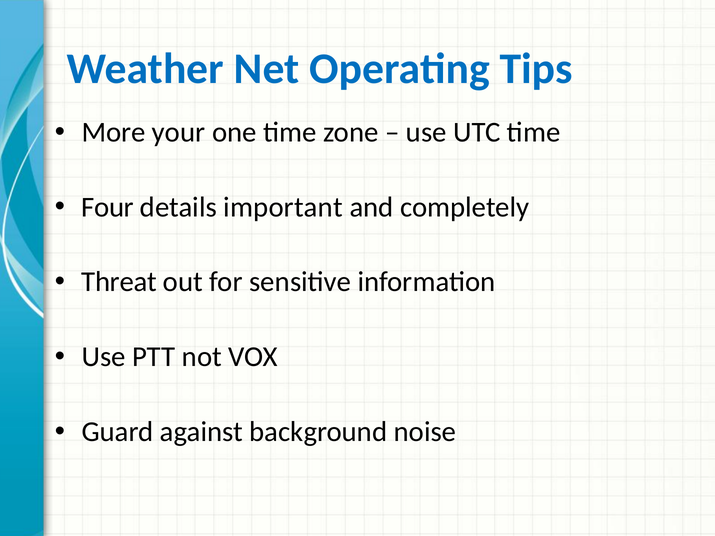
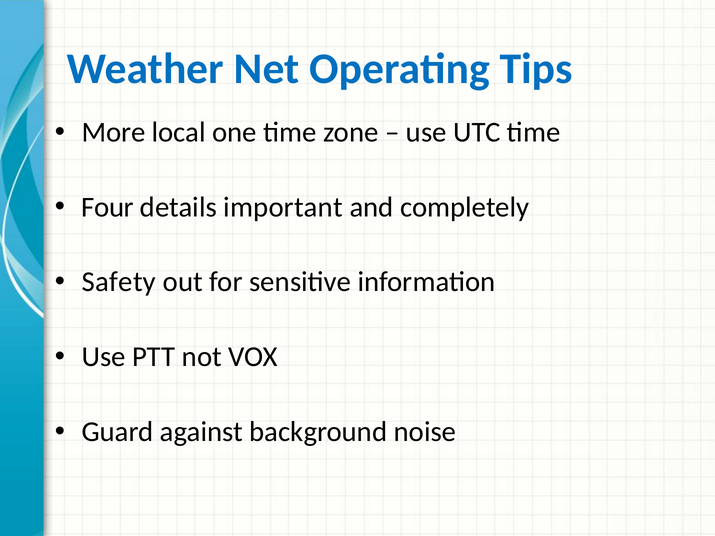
your: your -> local (179, 132)
Threat: Threat -> Safety (119, 282)
